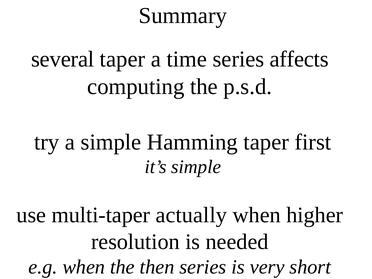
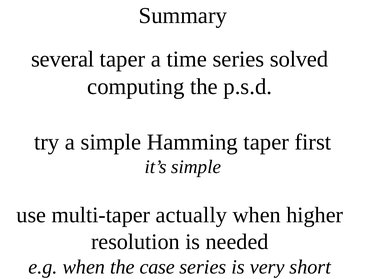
affects: affects -> solved (299, 59)
then: then -> case (157, 267)
